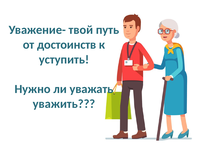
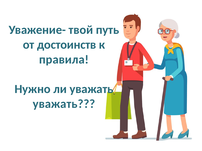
уступить: уступить -> правила (64, 60)
уважить: уважить -> уважать (64, 104)
